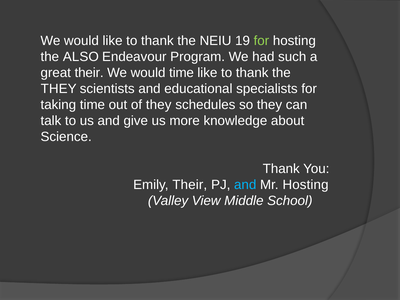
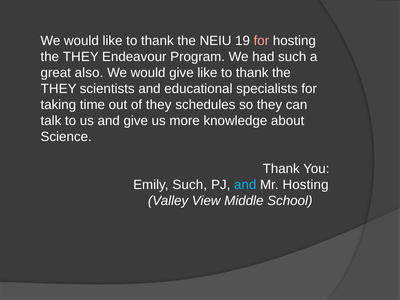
for colour: light green -> pink (261, 41)
ALSO: ALSO -> THEY (81, 57)
great their: their -> also (89, 73)
would time: time -> give (181, 73)
Emily Their: Their -> Such (190, 185)
